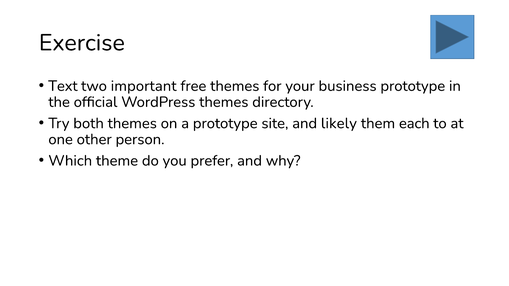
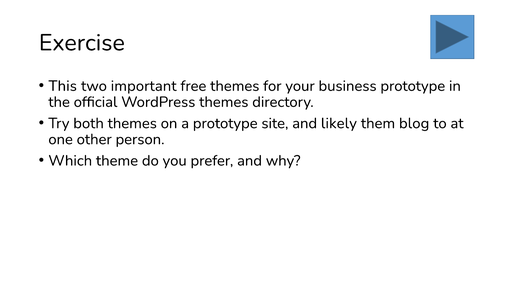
Text: Text -> This (63, 86)
each: each -> blog (414, 123)
